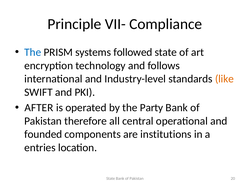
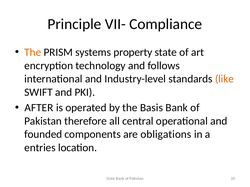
The colour: blue -> orange (33, 52)
followed: followed -> property (133, 52)
Party: Party -> Basis (151, 108)
institutions: institutions -> obligations (166, 135)
